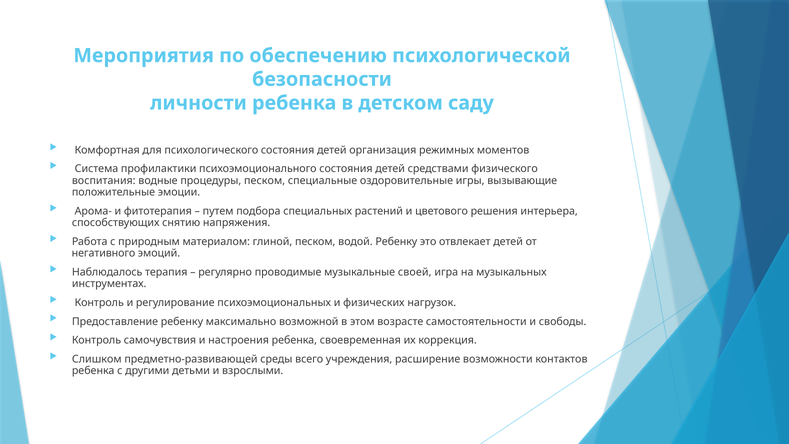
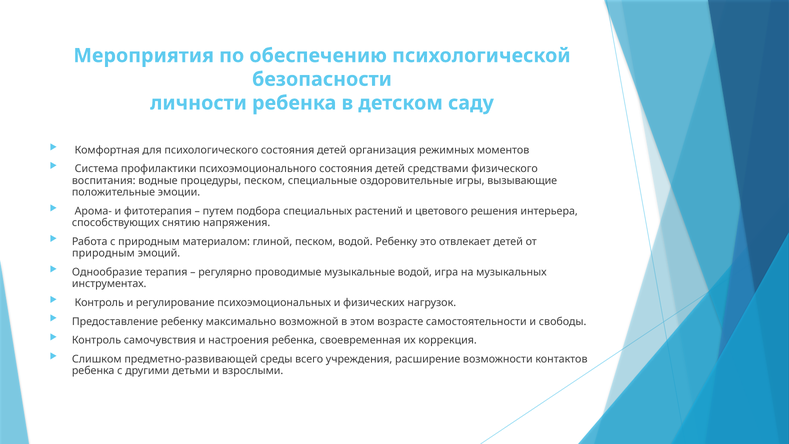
негативного: негативного -> природным (103, 253)
Наблюдалось: Наблюдалось -> Однообразие (107, 272)
музыкальные своей: своей -> водой (415, 272)
